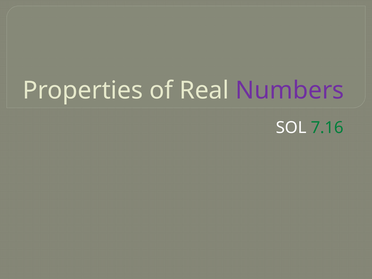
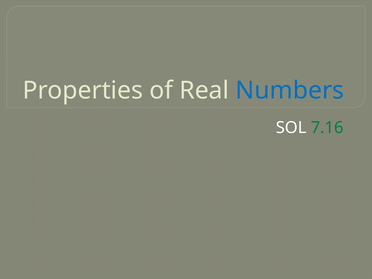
Numbers colour: purple -> blue (290, 90)
